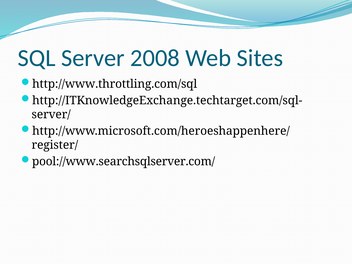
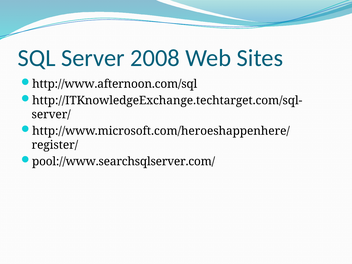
http://www.throttling.com/sql: http://www.throttling.com/sql -> http://www.afternoon.com/sql (115, 84)
